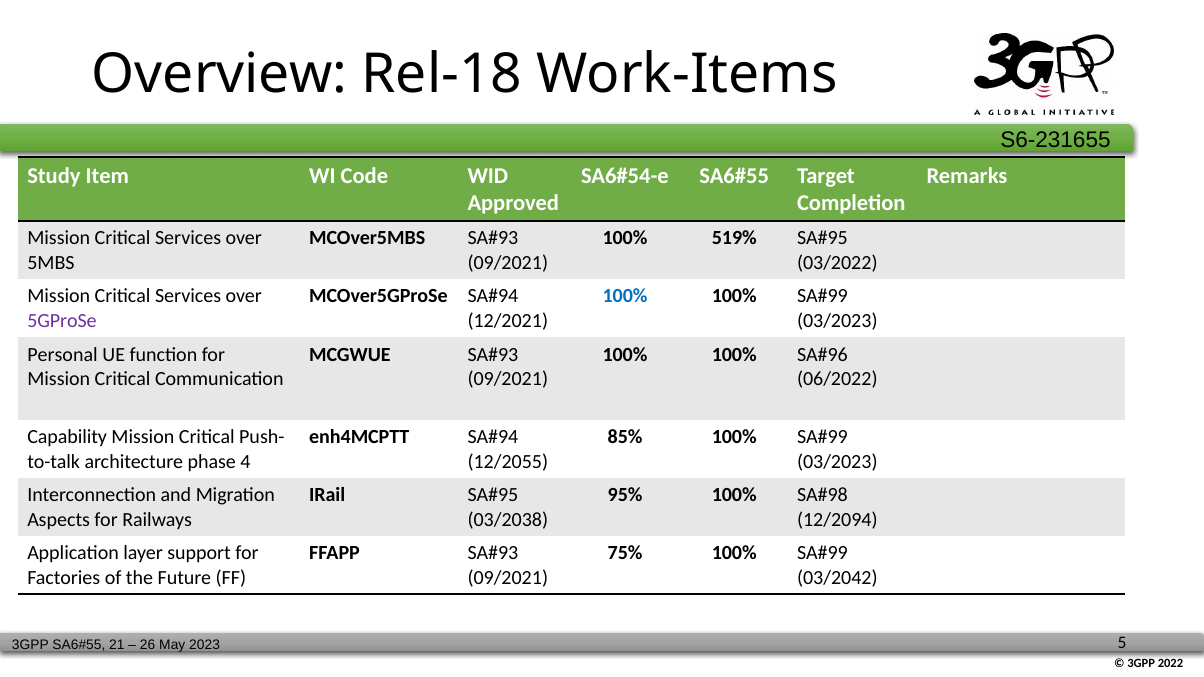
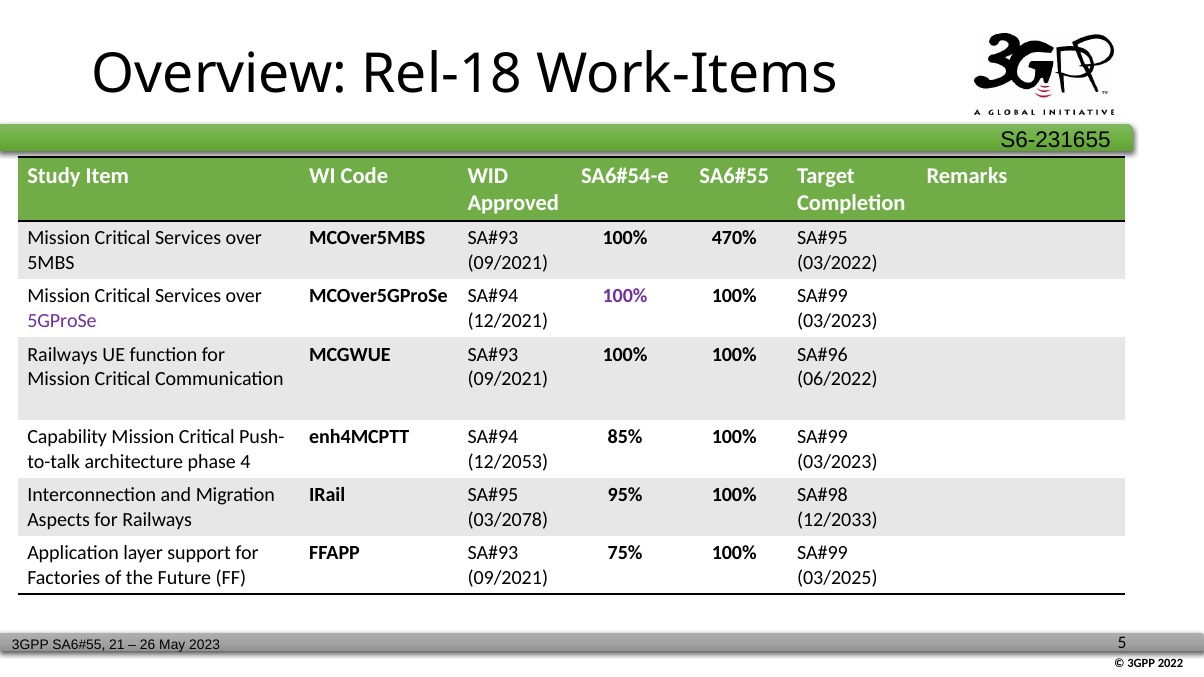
519%: 519% -> 470% (734, 238)
100% colour: blue -> purple (625, 296)
Personal: Personal -> Railways (63, 355)
12/2055: 12/2055 -> 12/2053 (508, 462)
03/2038: 03/2038 -> 03/2078 (508, 520)
12/2094: 12/2094 -> 12/2033 (837, 520)
03/2042: 03/2042 -> 03/2025 (837, 578)
